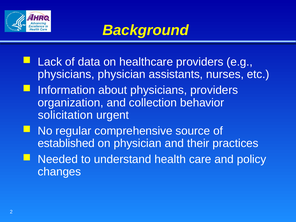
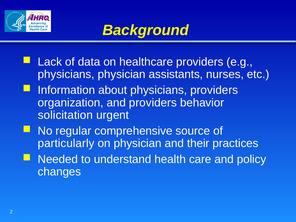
and collection: collection -> providers (153, 103)
established: established -> particularly (66, 143)
